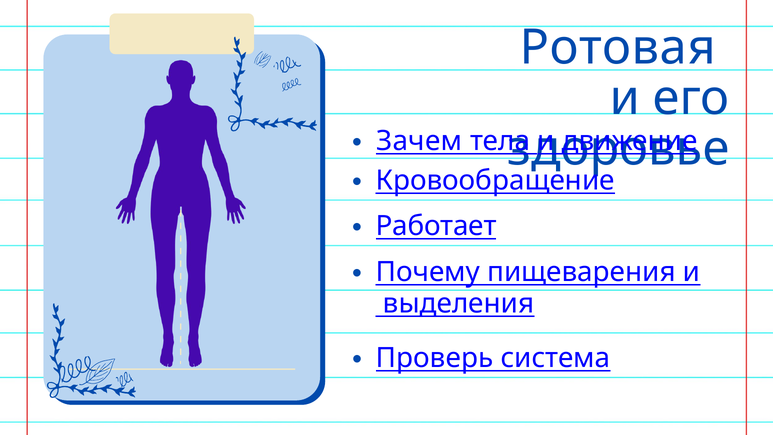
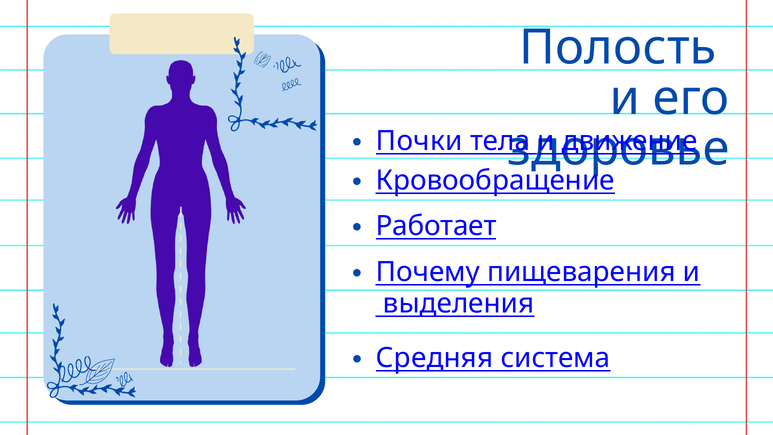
Ротовая: Ротовая -> Полость (618, 48)
Зачем: Зачем -> Почки (419, 141)
Проверь: Проверь -> Средняя (435, 358)
